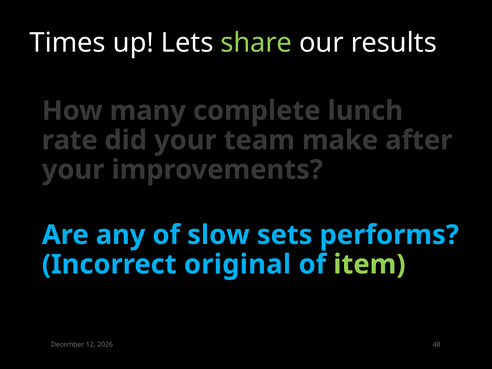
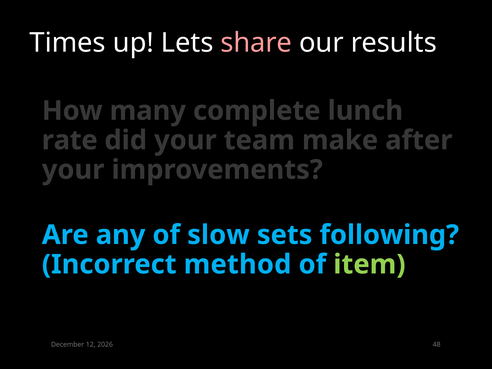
share colour: light green -> pink (256, 43)
performs: performs -> following (389, 235)
original: original -> method (238, 264)
